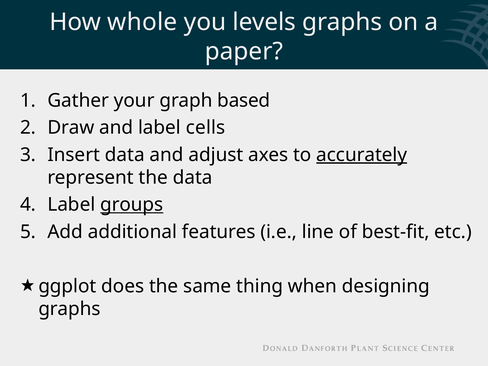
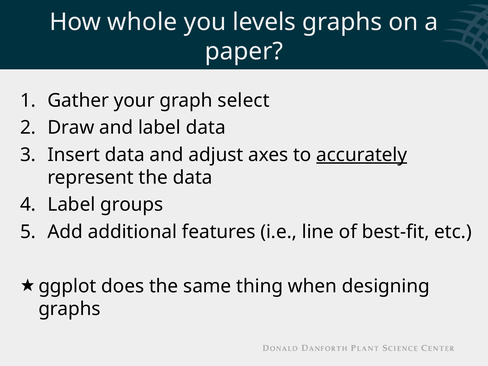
based: based -> select (244, 101)
label cells: cells -> data (206, 128)
groups underline: present -> none (132, 205)
